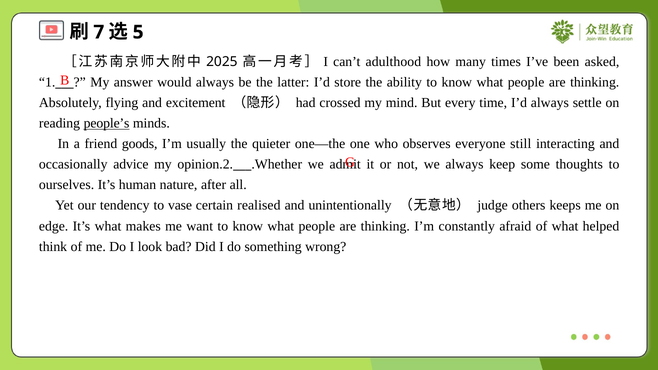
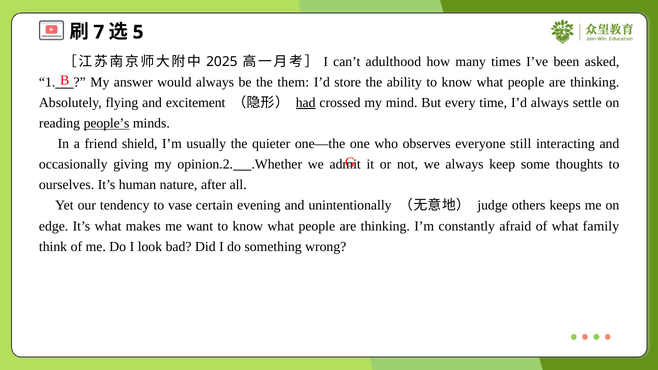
latter: latter -> them (293, 82)
had underline: none -> present (306, 103)
goods: goods -> shield (140, 144)
advice: advice -> giving (131, 164)
realised: realised -> evening (259, 206)
helped: helped -> family (601, 226)
